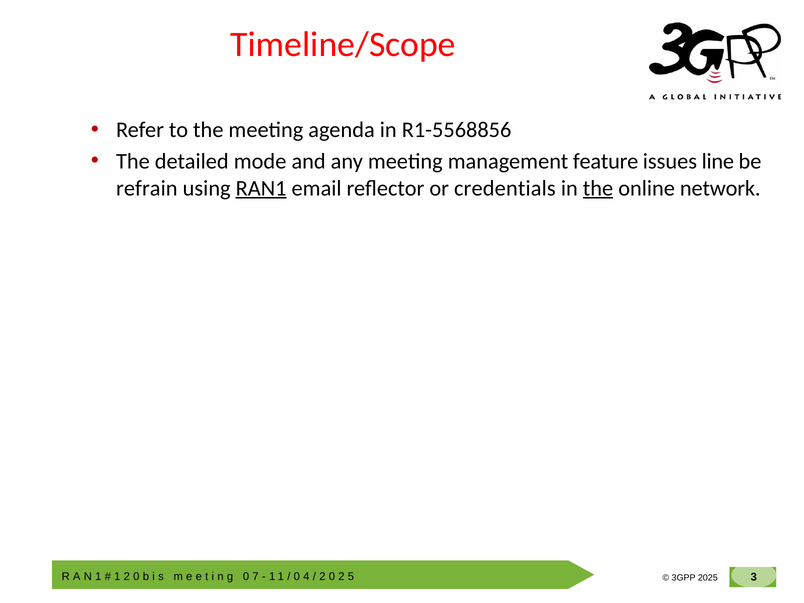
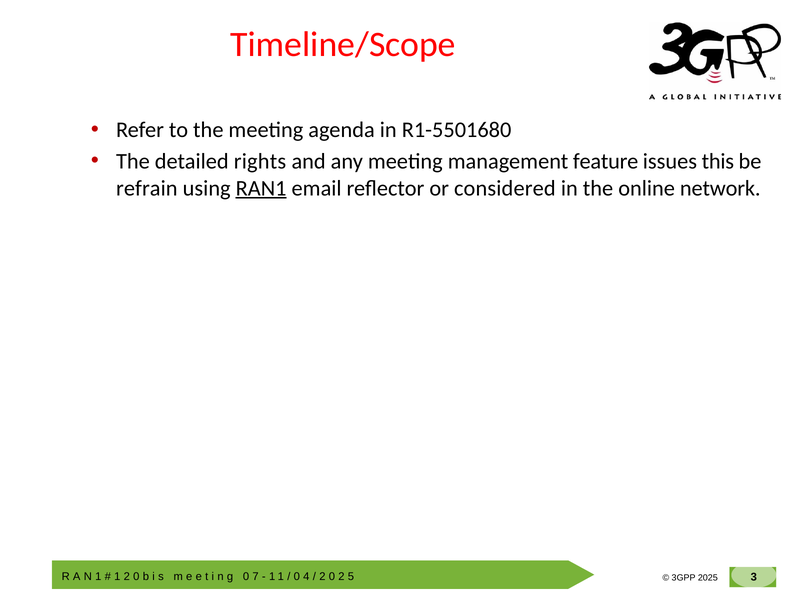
R1-5568856: R1-5568856 -> R1-5501680 (457, 130)
mode: mode -> rights (260, 161)
line: line -> this (718, 161)
credentials: credentials -> considered (505, 188)
the underline: present -> none (598, 188)
